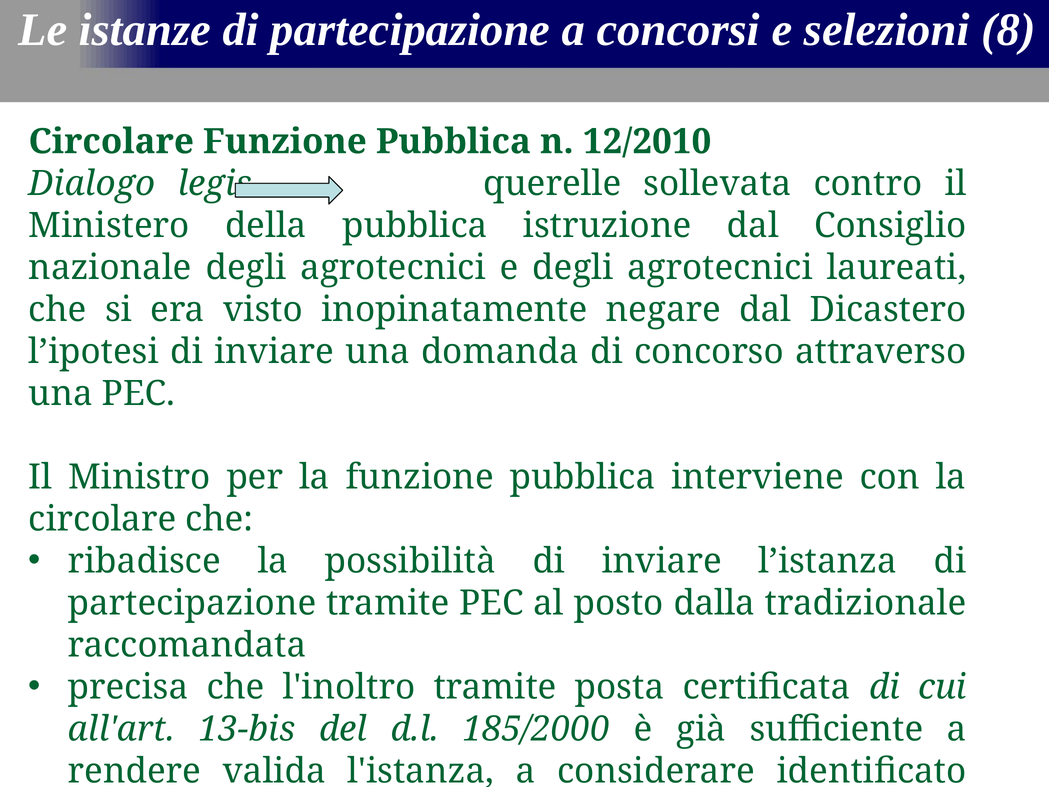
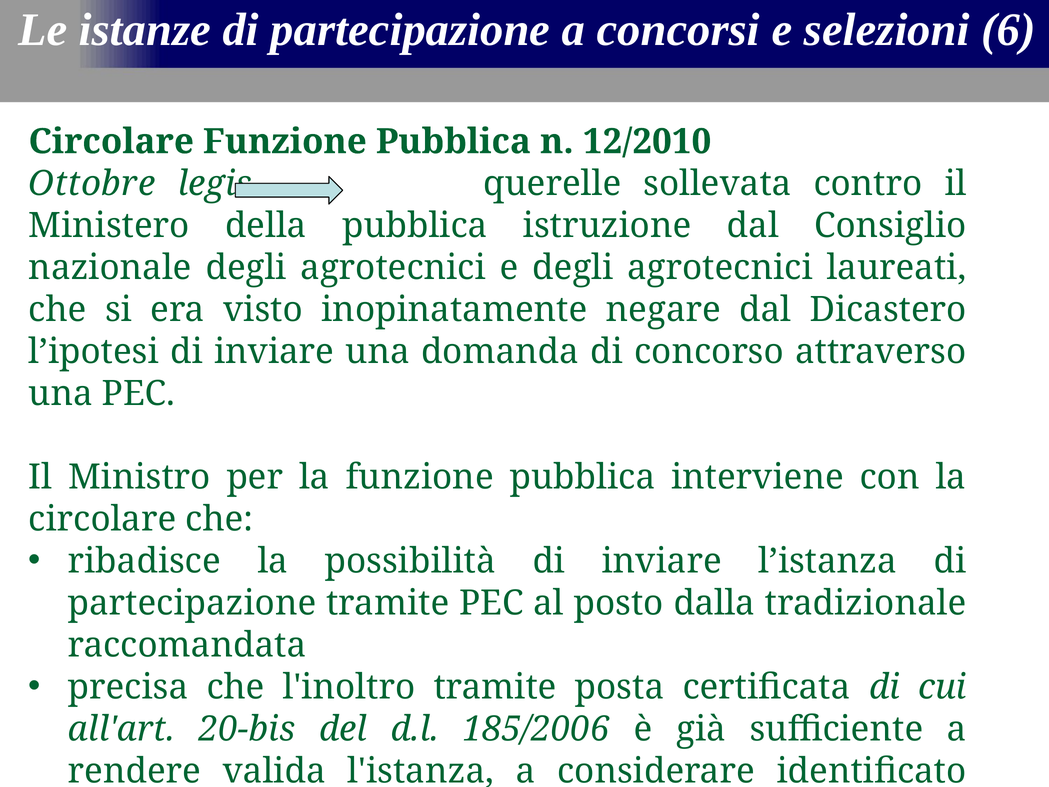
8: 8 -> 6 (1008, 30)
Dialogo: Dialogo -> Ottobre (92, 184)
13-bis: 13-bis -> 20-bis (247, 729)
185/2000: 185/2000 -> 185/2006 (536, 729)
